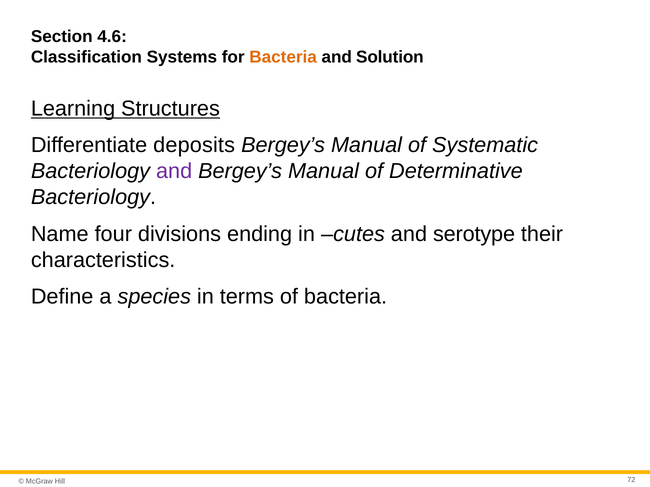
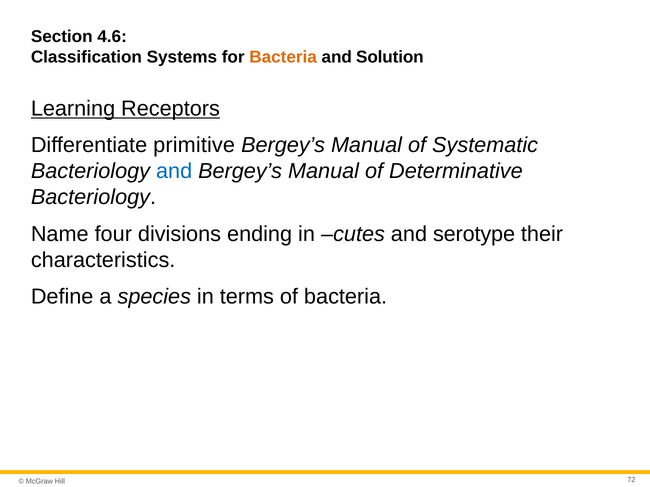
Structures: Structures -> Receptors (170, 109)
deposits: deposits -> primitive (194, 145)
and colour: purple -> blue (174, 171)
